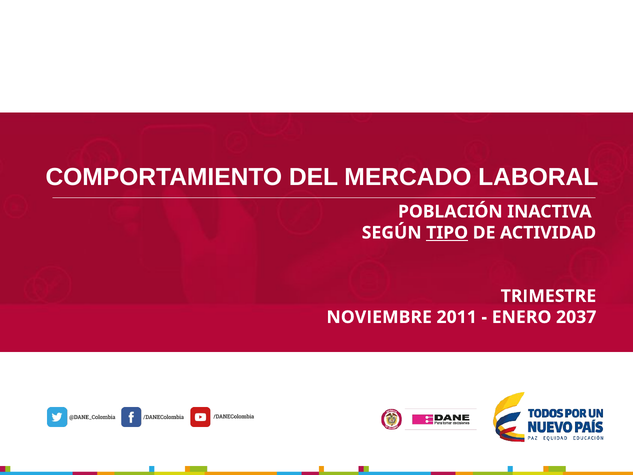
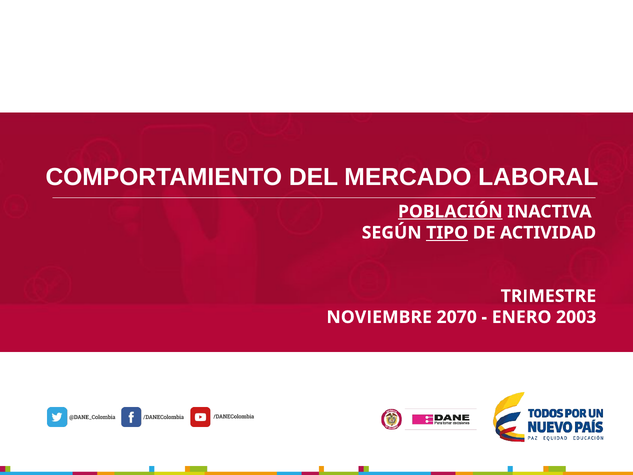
POBLACIÓN underline: none -> present (450, 211)
2011: 2011 -> 2070 (457, 317)
2037: 2037 -> 2003 (576, 317)
